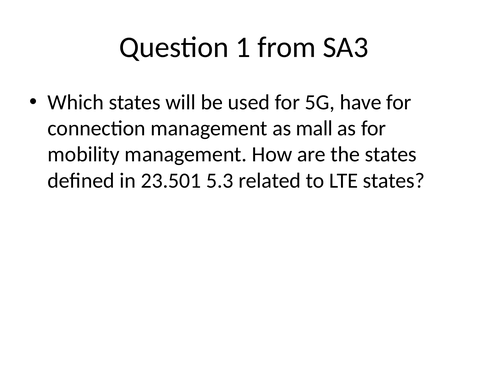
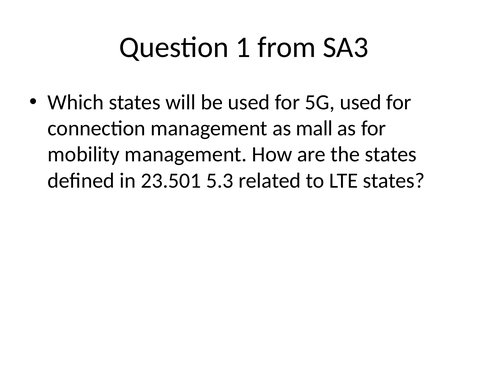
5G have: have -> used (361, 102)
